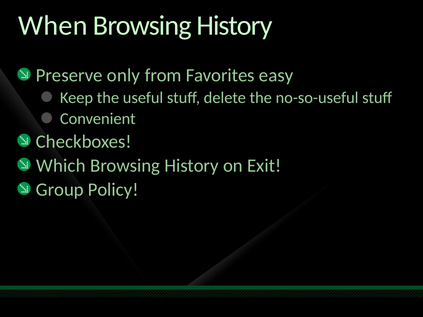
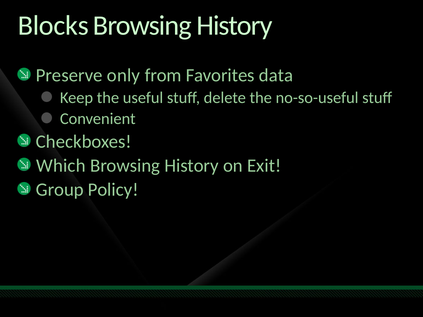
When: When -> Blocks (53, 26)
easy: easy -> data (276, 75)
